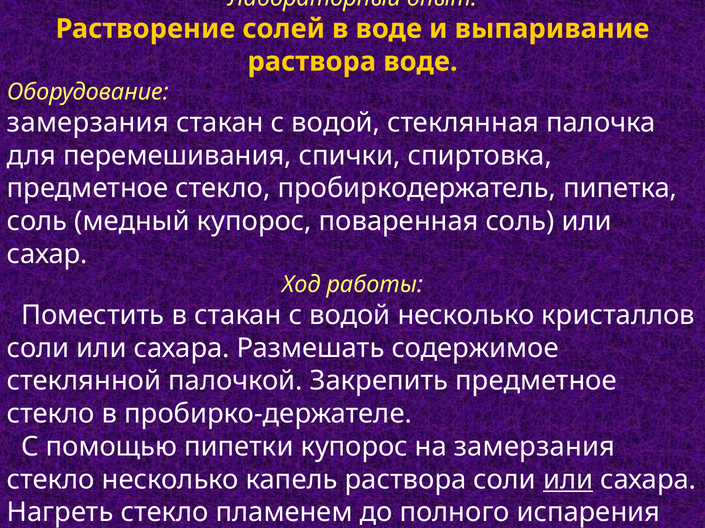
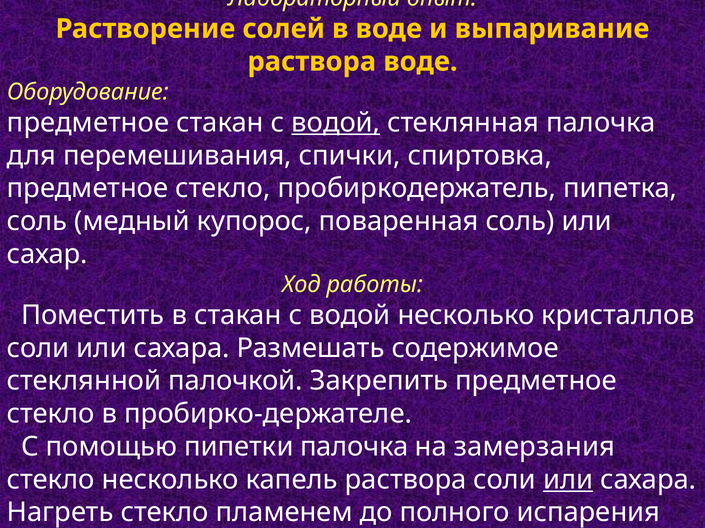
замерзания: замерзания -> предметное (88, 123)
водой underline: none -> present (336, 123)
пипетки купорос: купорос -> палочка (354, 447)
